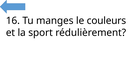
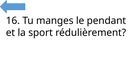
couleurs: couleurs -> pendant (106, 20)
